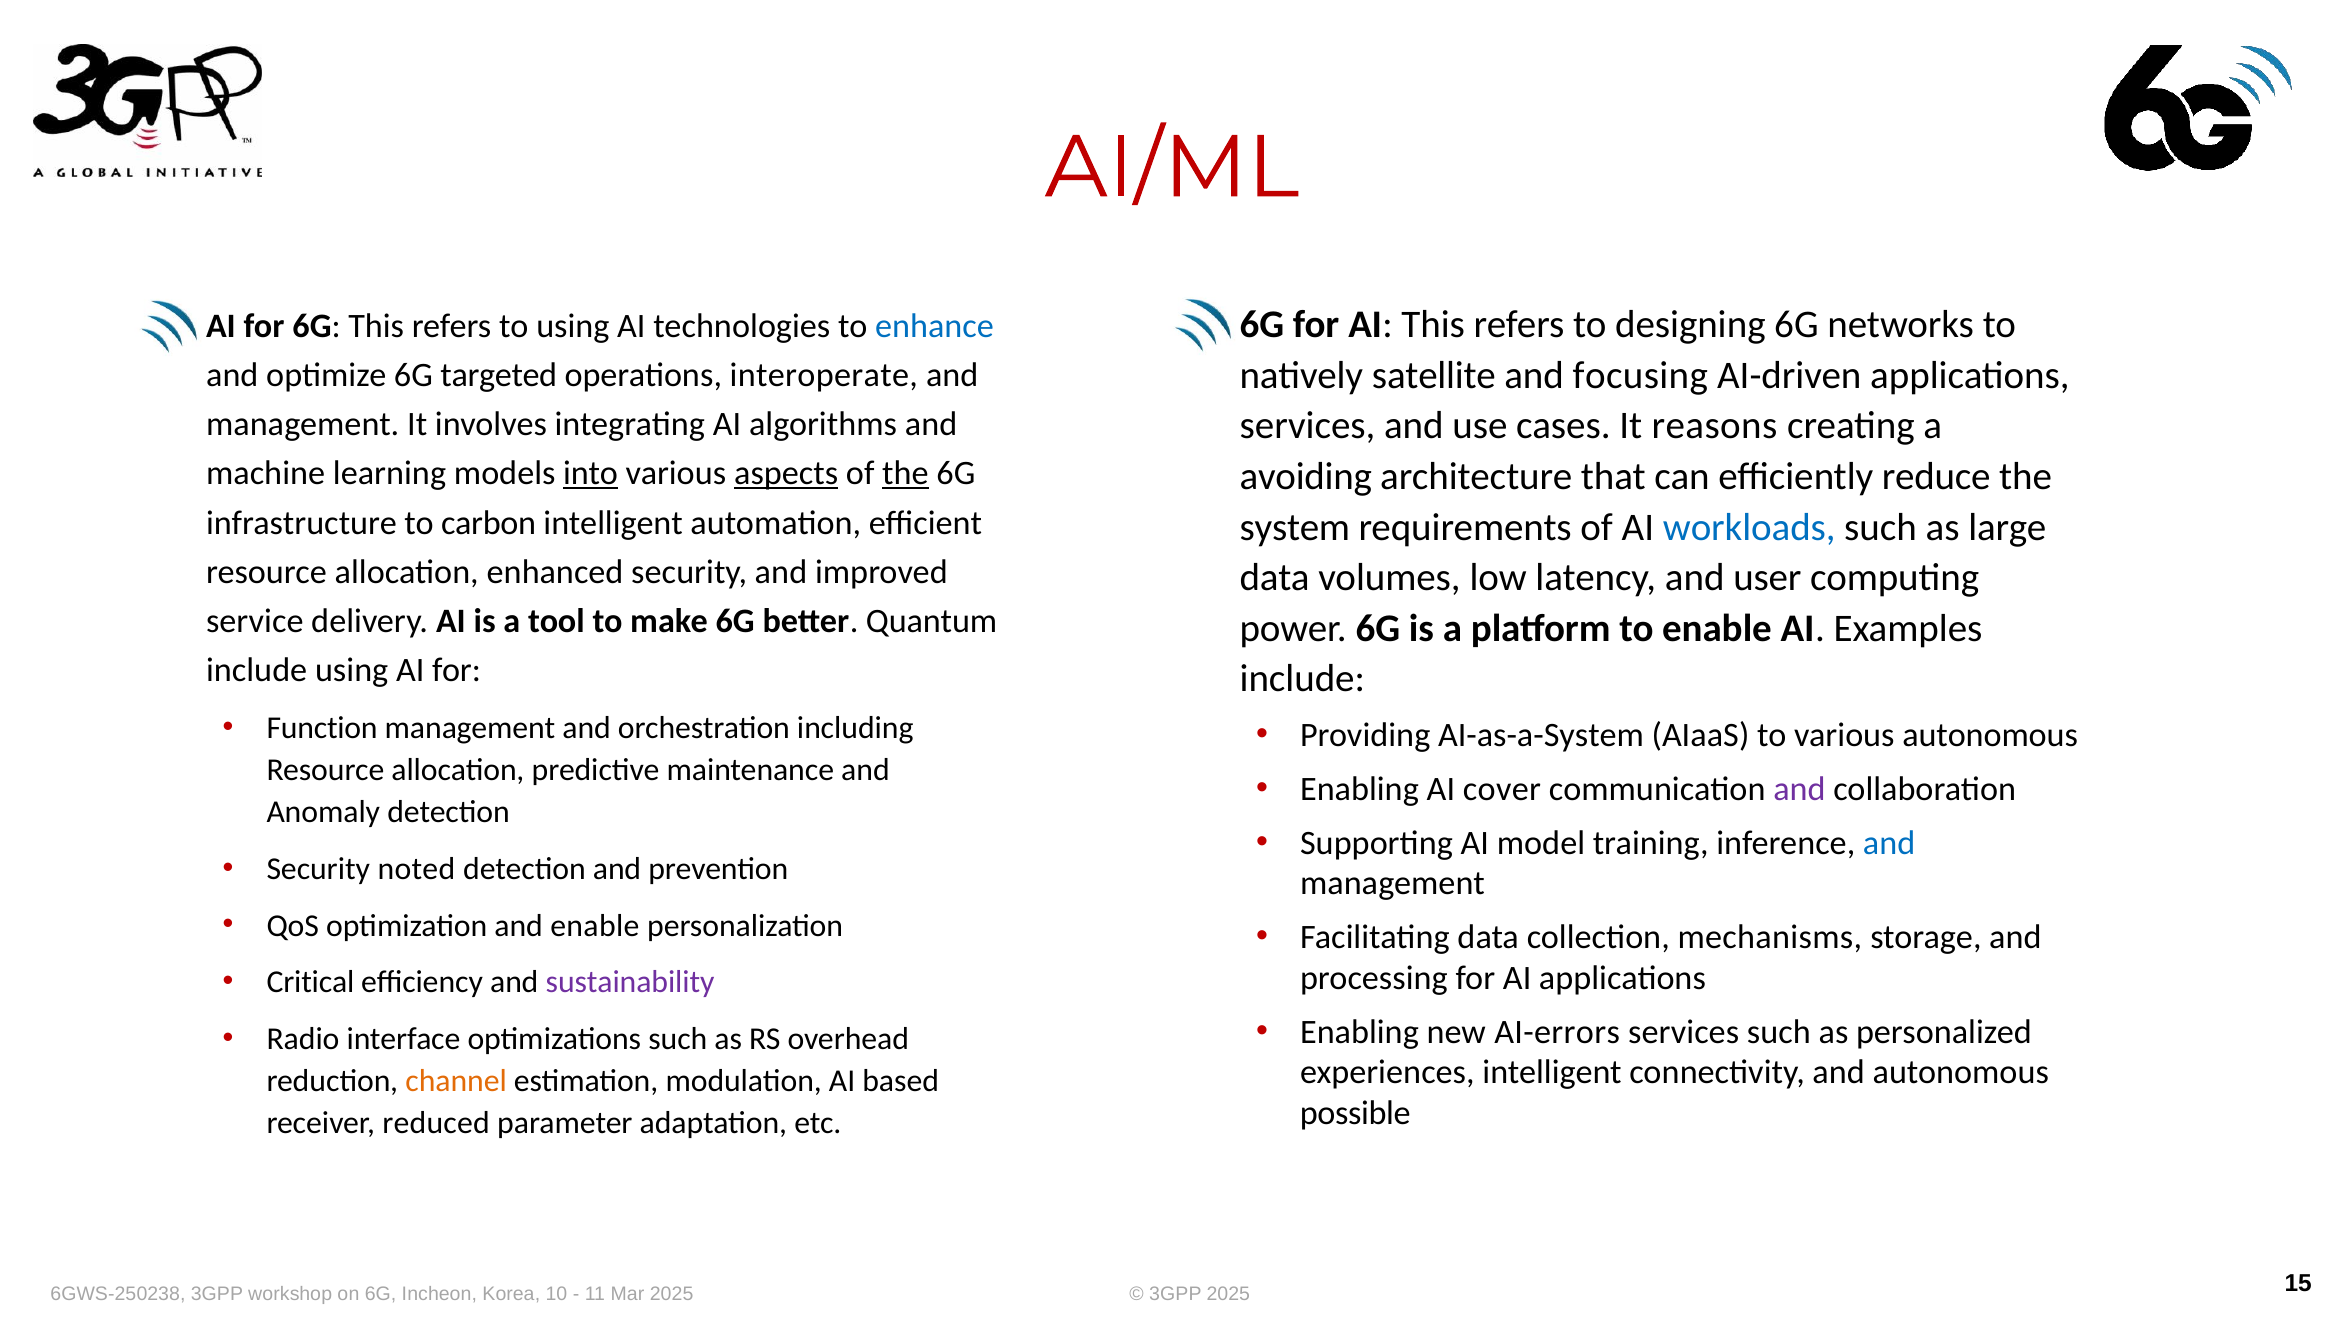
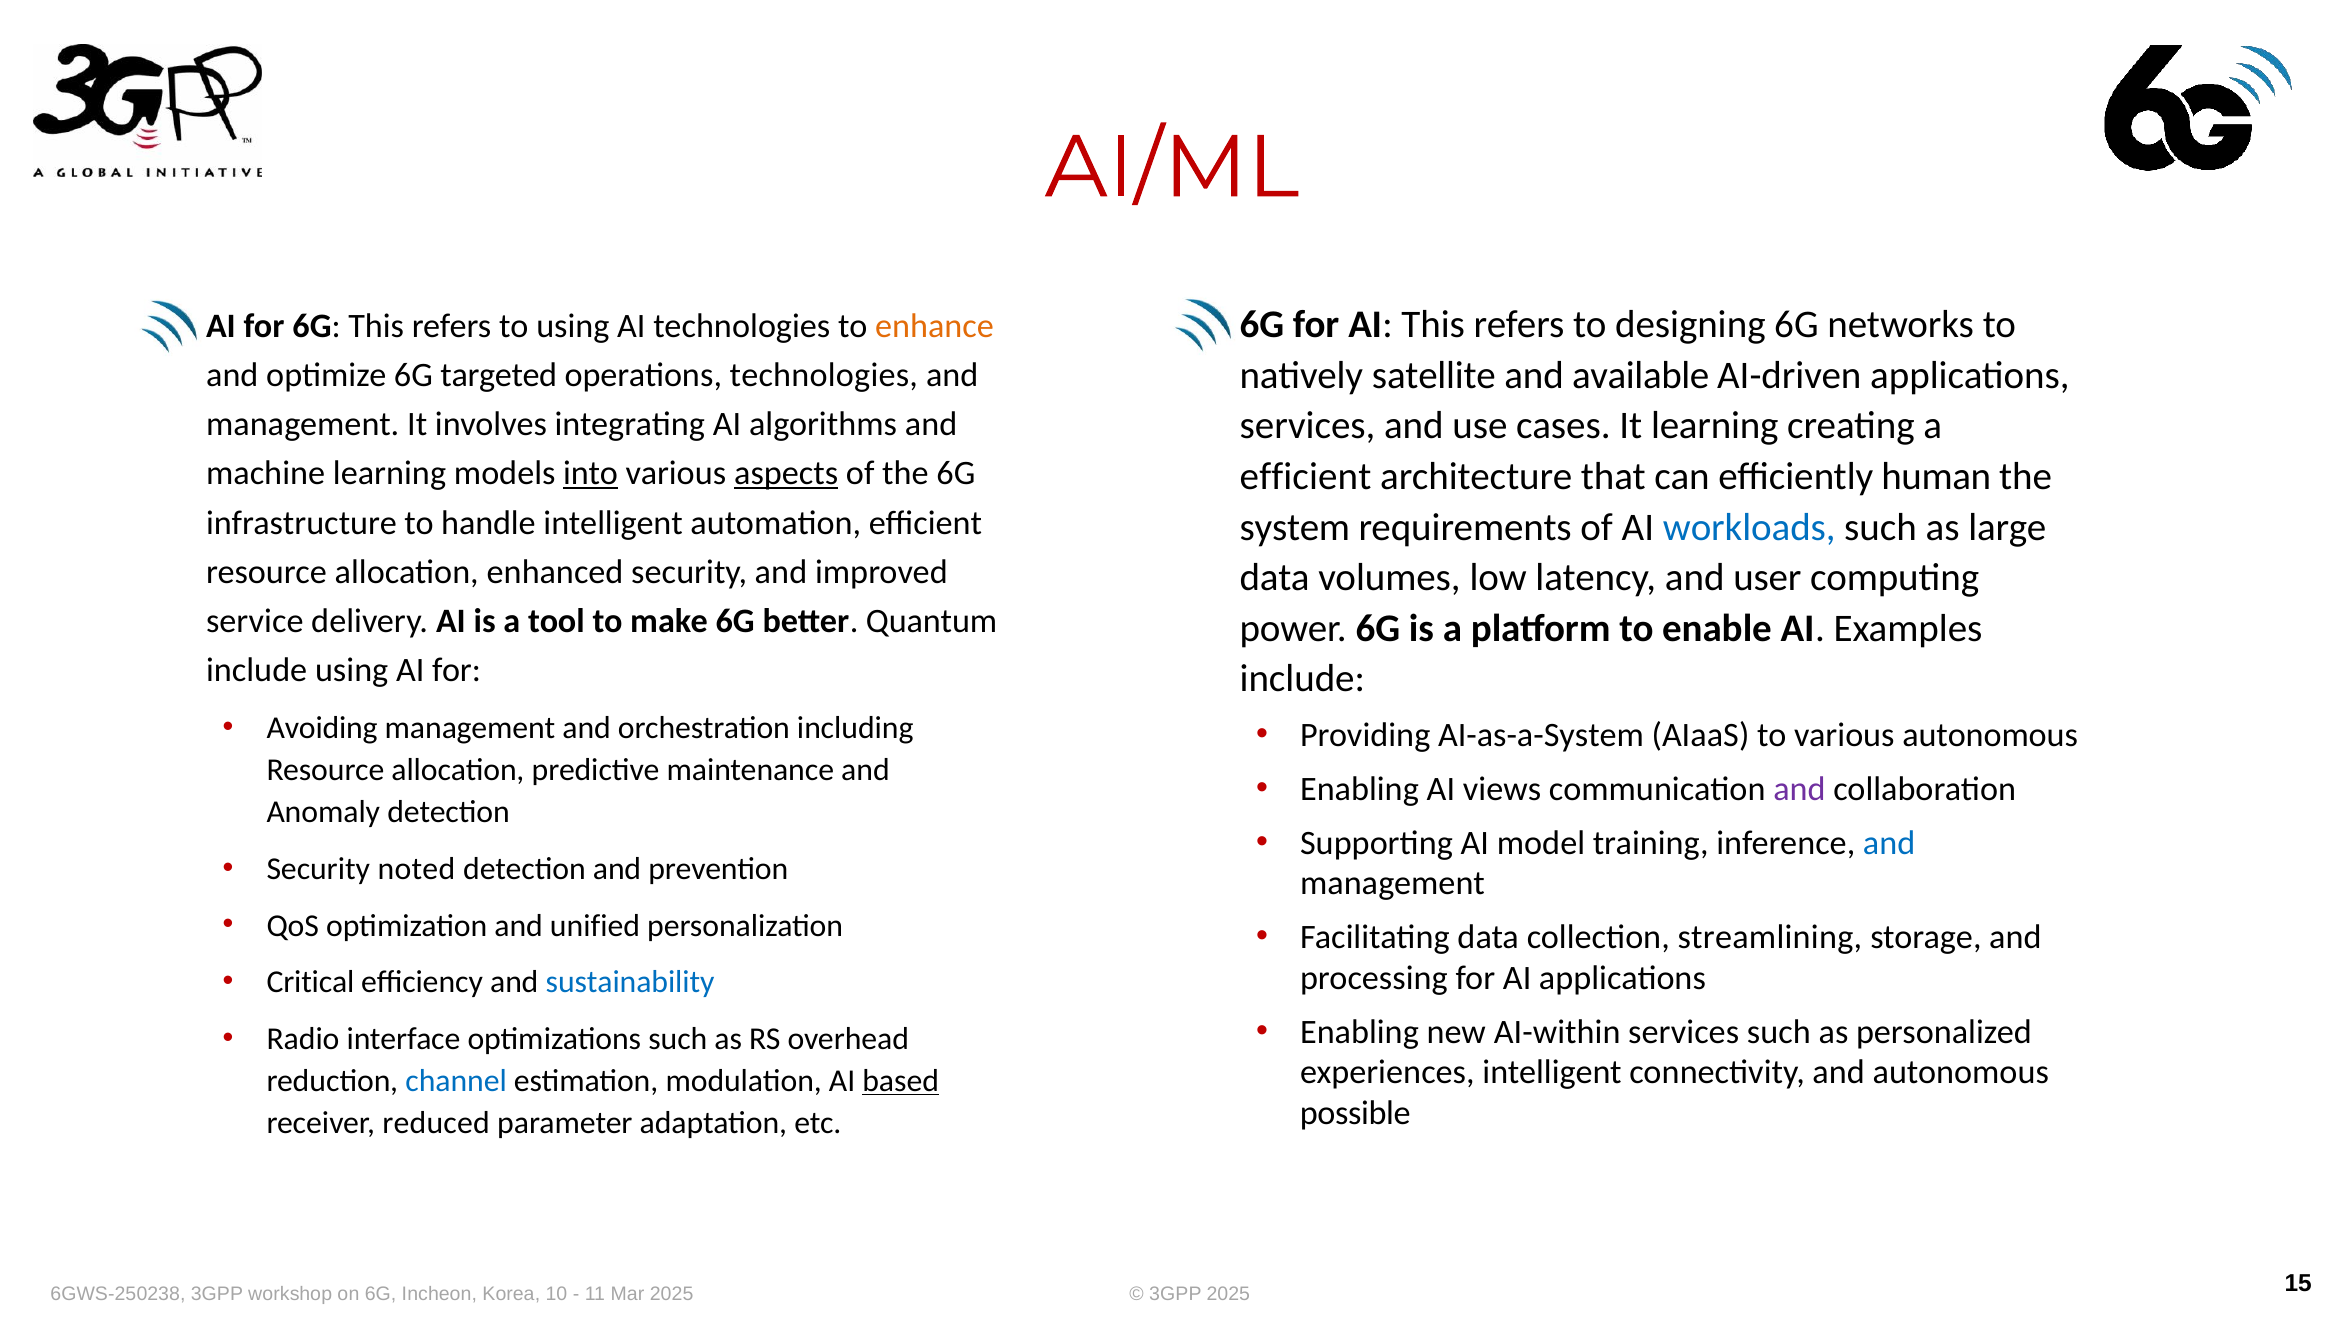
enhance colour: blue -> orange (934, 326)
focusing: focusing -> available (1641, 375)
operations interoperate: interoperate -> technologies (824, 375)
It reasons: reasons -> learning (1715, 426)
the underline: present -> none (905, 473)
avoiding: avoiding -> efficient (1306, 476)
reduce: reduce -> human (1936, 476)
carbon: carbon -> handle (488, 523)
Function: Function -> Avoiding (322, 728)
cover: cover -> views (1502, 789)
and enable: enable -> unified (595, 925)
mechanisms: mechanisms -> streamlining (1770, 937)
sustainability colour: purple -> blue (630, 982)
AI-errors: AI-errors -> AI-within (1557, 1031)
channel colour: orange -> blue (456, 1080)
based underline: none -> present (901, 1080)
